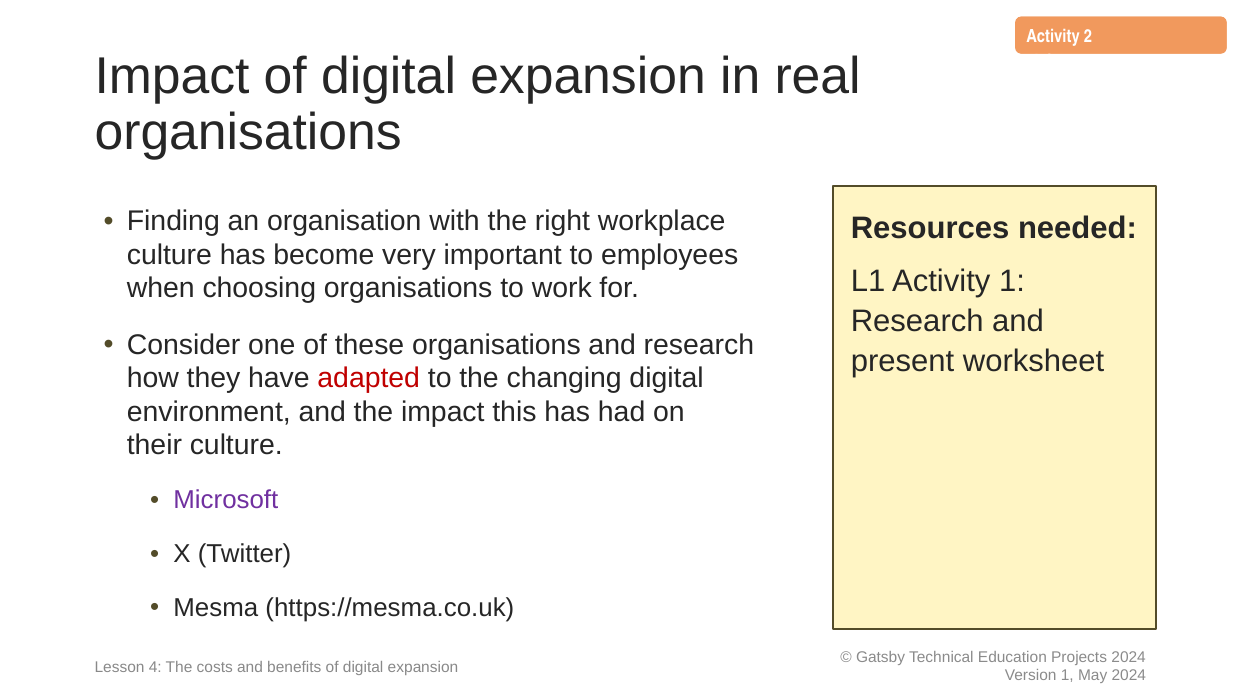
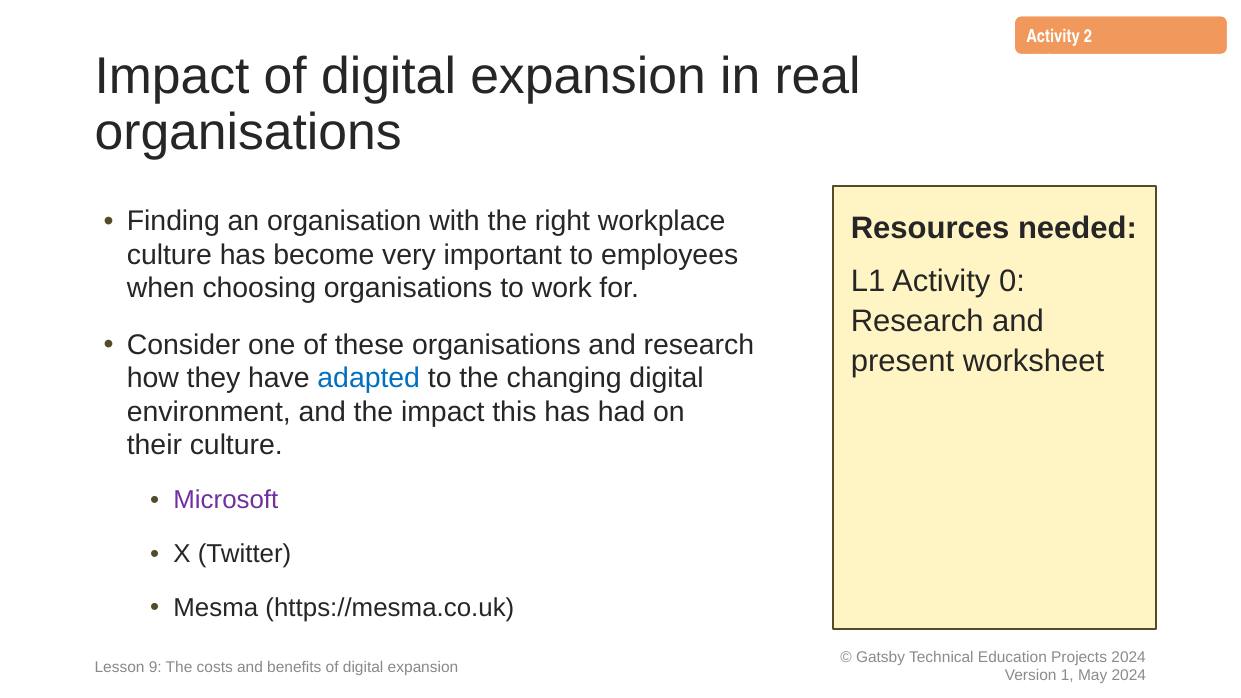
Activity 1: 1 -> 0 (1012, 281)
adapted colour: red -> blue (369, 378)
4: 4 -> 9 (155, 667)
